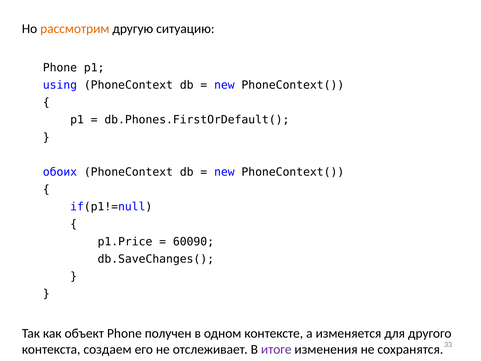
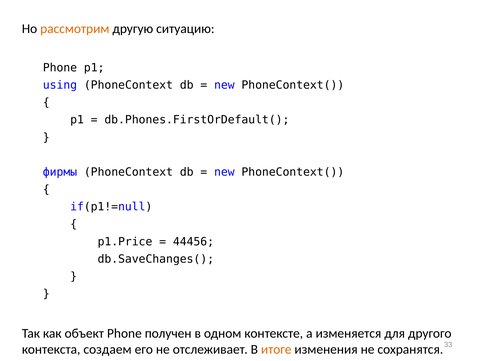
обоих: обоих -> фирмы (60, 172)
60090: 60090 -> 44456 (193, 241)
итоге colour: purple -> orange (276, 349)
